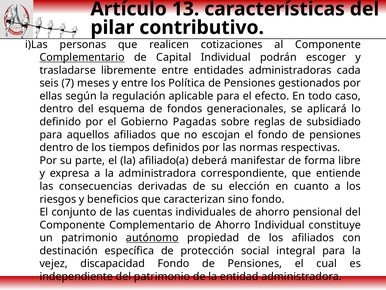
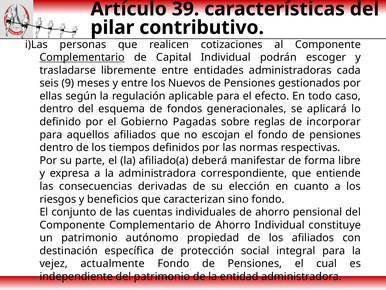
13: 13 -> 39 (186, 9)
7: 7 -> 9 (68, 83)
Política: Política -> Nuevos (187, 83)
subsidiado: subsidiado -> incorporar (334, 122)
autónomo underline: present -> none (152, 237)
discapacidad: discapacidad -> actualmente (113, 263)
